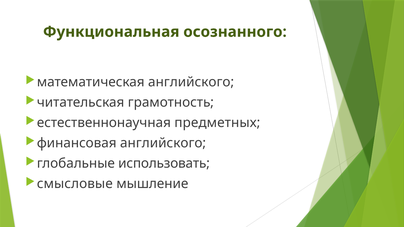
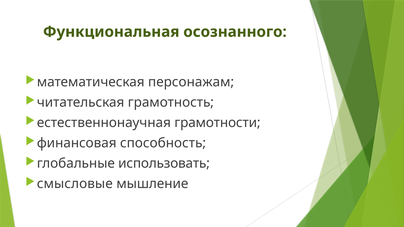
математическая английского: английского -> персонажам (191, 82)
предметных: предметных -> грамотности (217, 123)
финансовая английского: английского -> способность (163, 143)
